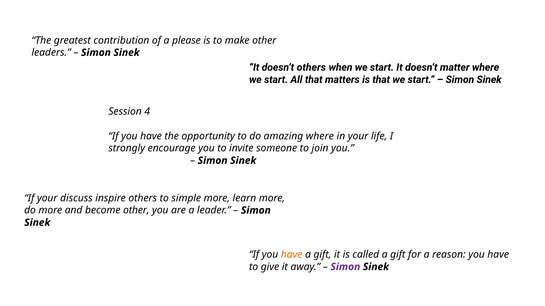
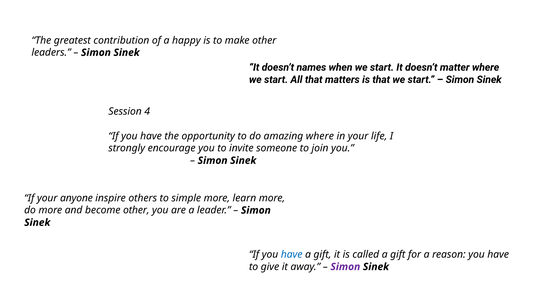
please: please -> happy (186, 40)
doesn’t others: others -> names (311, 67)
discuss: discuss -> anyone (76, 198)
have colour: orange -> blue (292, 255)
